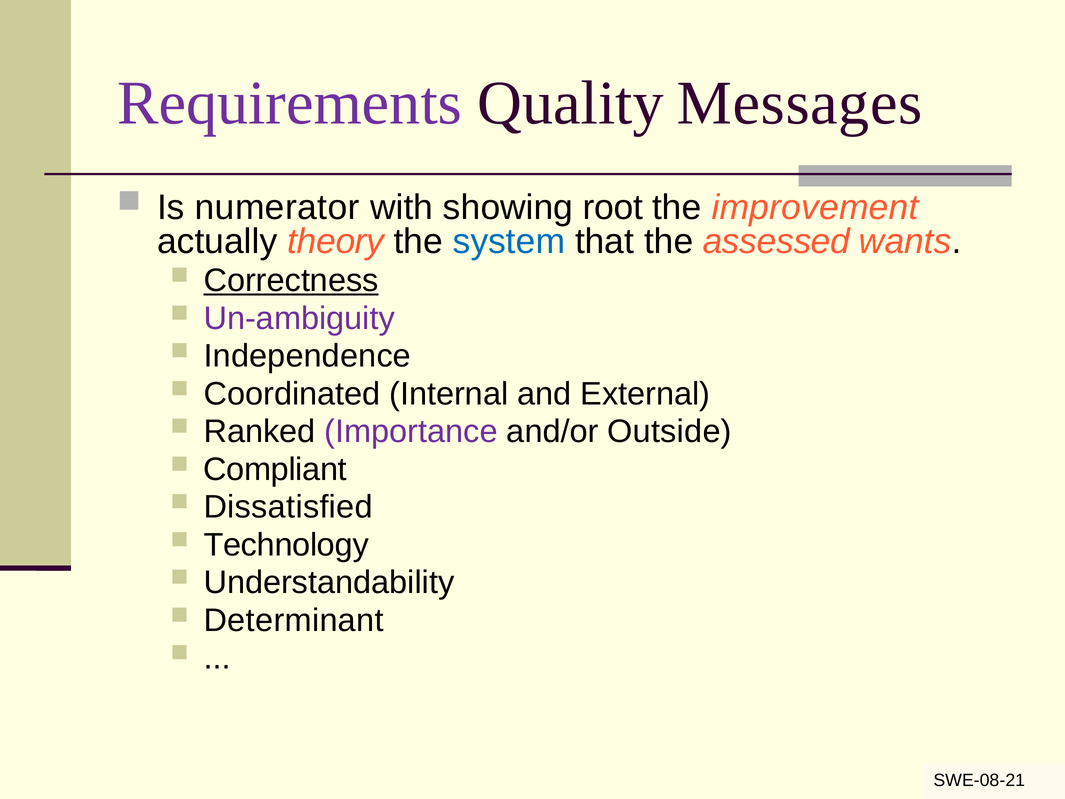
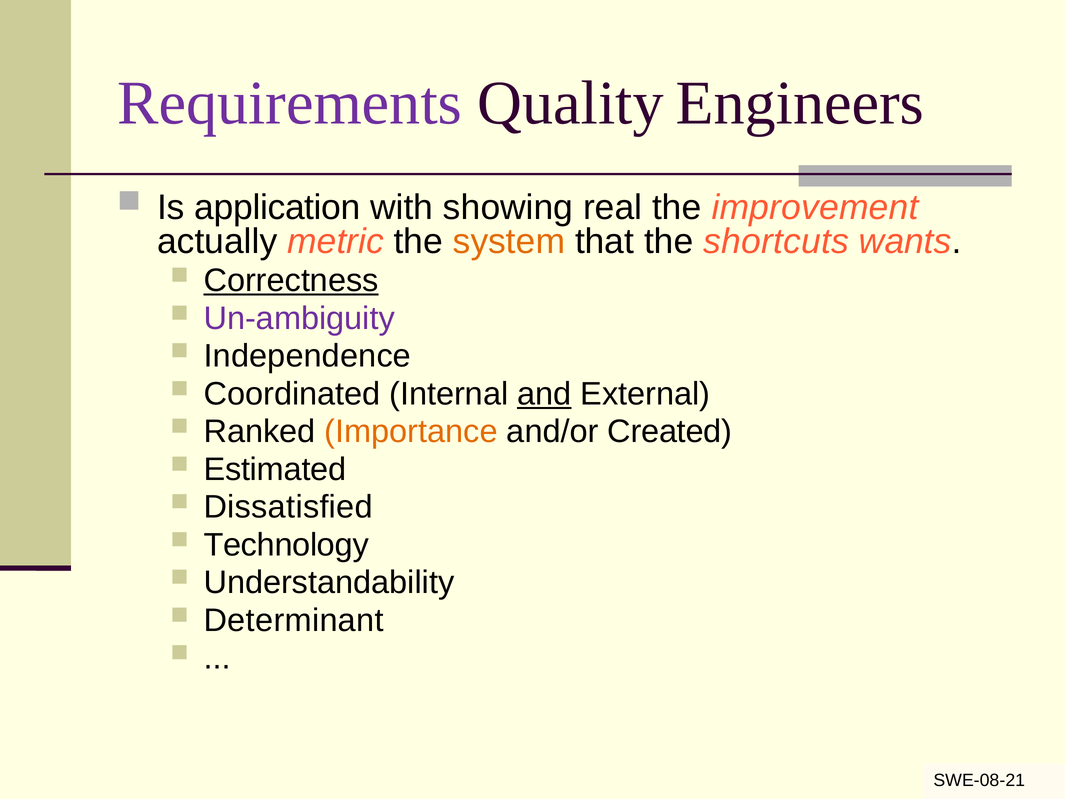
Messages: Messages -> Engineers (800, 103)
numerator: numerator -> application (278, 207)
root: root -> real (613, 207)
theory: theory -> metric (336, 241)
system colour: blue -> orange (509, 241)
assessed: assessed -> shortcuts (776, 241)
and underline: none -> present (544, 394)
Importance colour: purple -> orange (411, 432)
Outside: Outside -> Created (670, 432)
Compliant: Compliant -> Estimated (275, 469)
